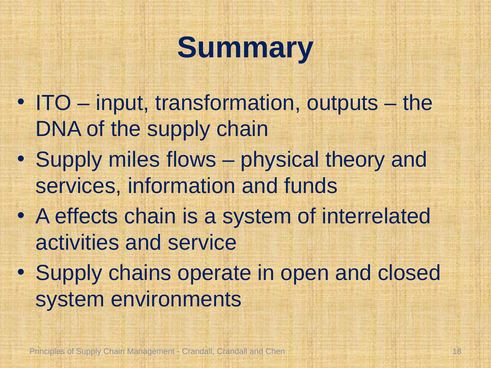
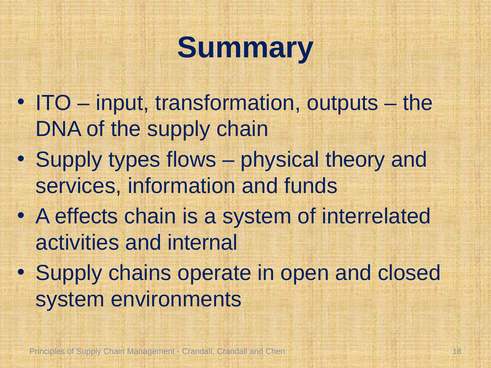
miles: miles -> types (134, 160)
service: service -> internal (203, 243)
